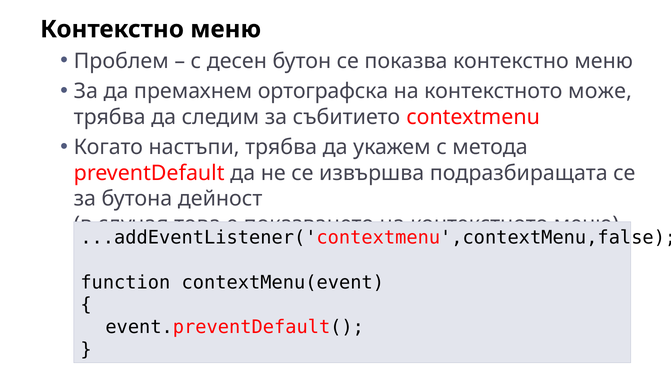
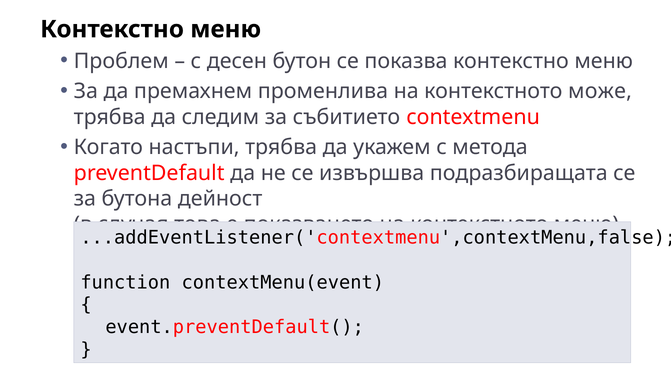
ортографска: ортографска -> променлива (323, 91)
